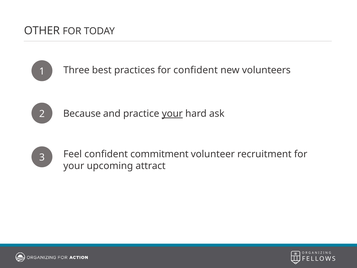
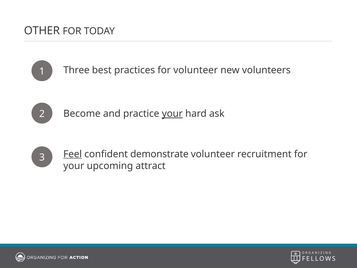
for confident: confident -> volunteer (196, 70)
Because: Because -> Become (82, 114)
Feel underline: none -> present (73, 154)
commitment: commitment -> demonstrate (159, 154)
